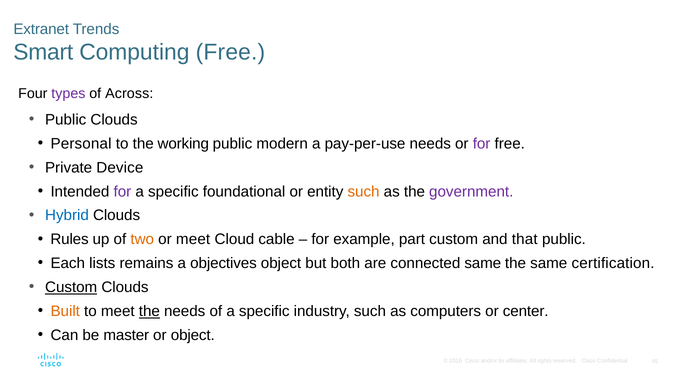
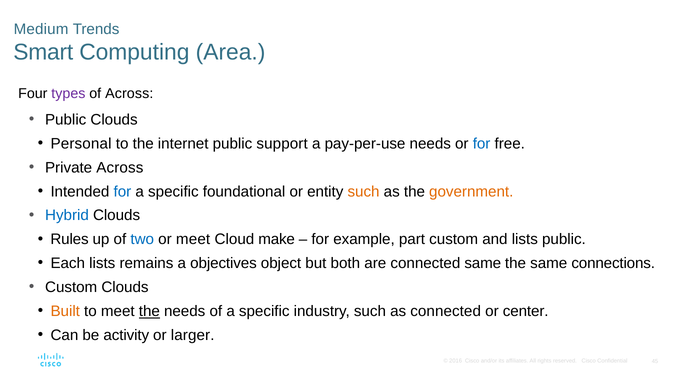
Extranet: Extranet -> Medium (41, 29)
Computing Free: Free -> Area (231, 52)
working: working -> internet (183, 144)
modern: modern -> support (282, 144)
for colour: purple -> blue (482, 144)
Private Device: Device -> Across (120, 167)
for colour: purple -> blue (122, 191)
government colour: purple -> orange (471, 191)
two colour: orange -> blue (142, 239)
cable: cable -> make (277, 239)
and that: that -> lists (525, 239)
certification: certification -> connections (613, 263)
Custom underline: present -> none (71, 287)
as computers: computers -> connected (446, 311)
master: master -> activity (126, 335)
or object: object -> larger (193, 335)
